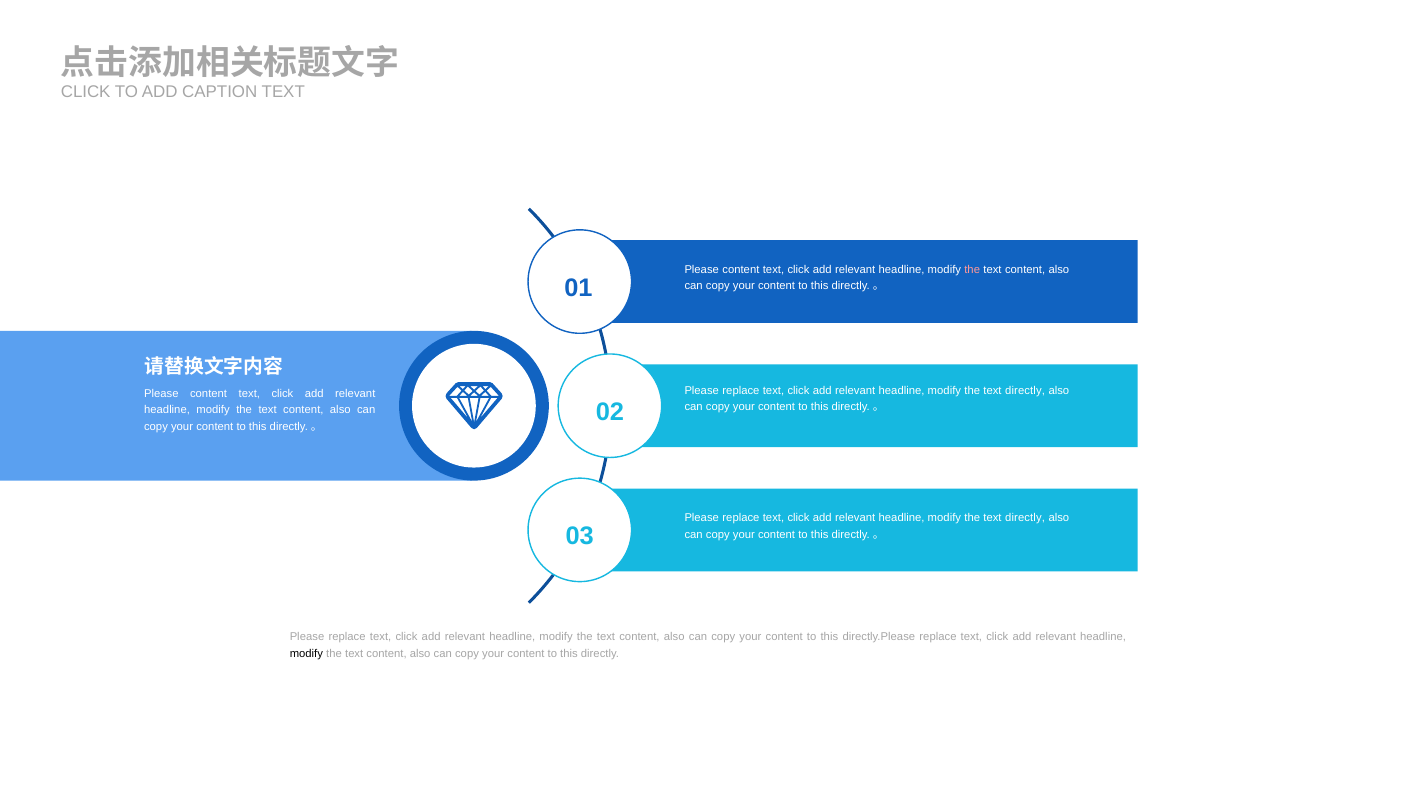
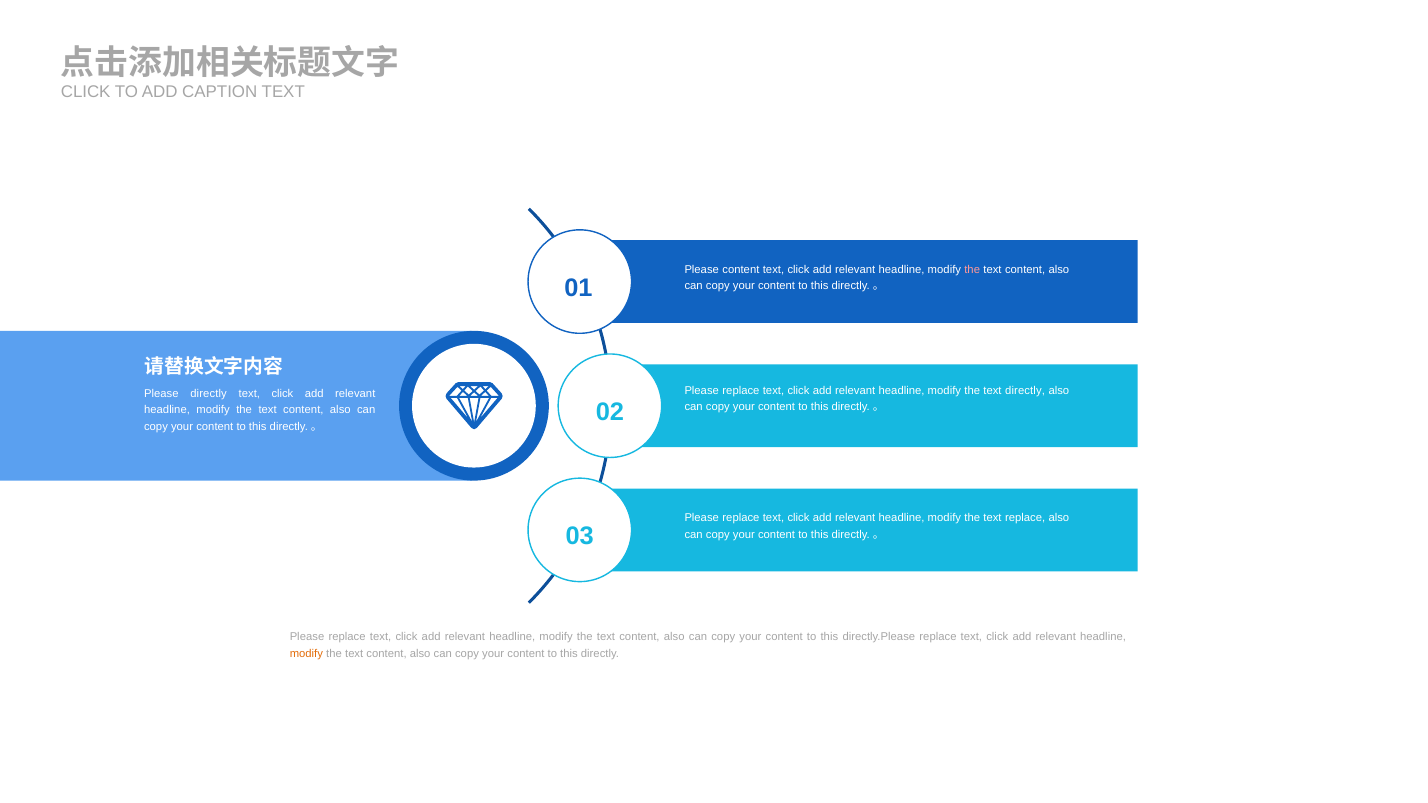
content: content -> directly (209, 394)
directly: directly -> replace (1025, 518)
modify colour: black -> orange (306, 654)
